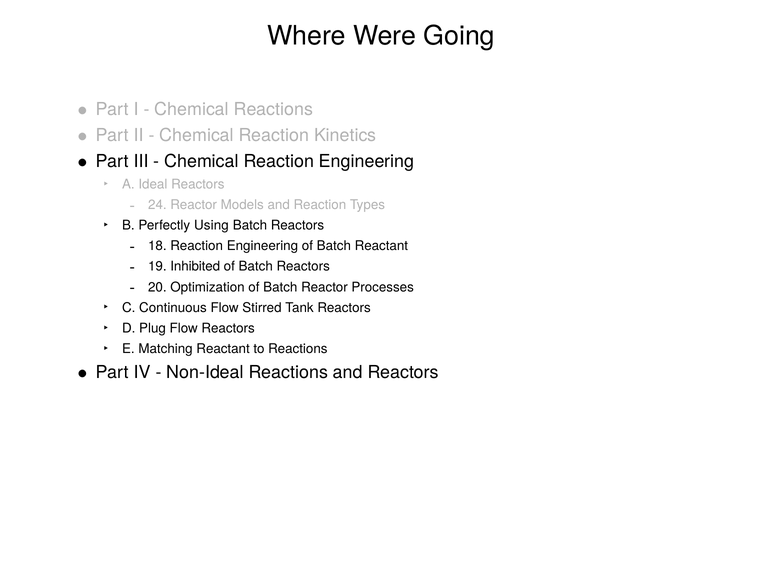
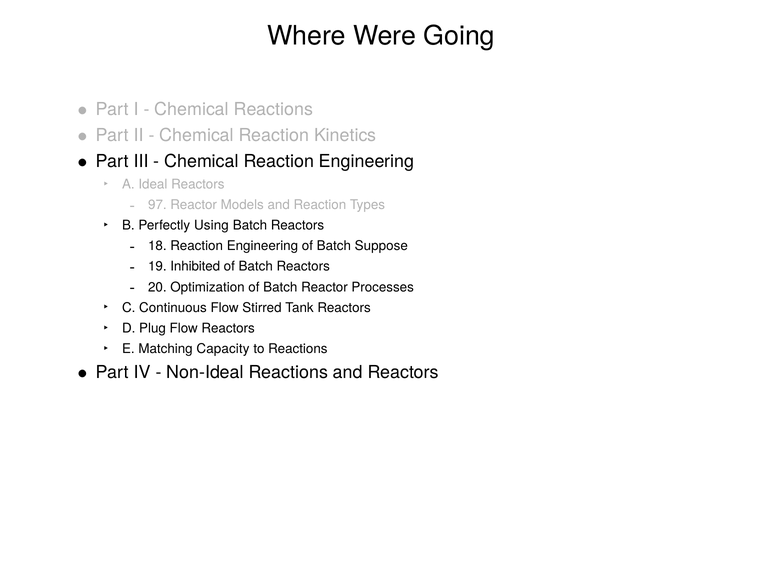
24: 24 -> 97 (157, 205)
Batch Reactant: Reactant -> Suppose (381, 246)
Matching Reactant: Reactant -> Capacity (223, 349)
